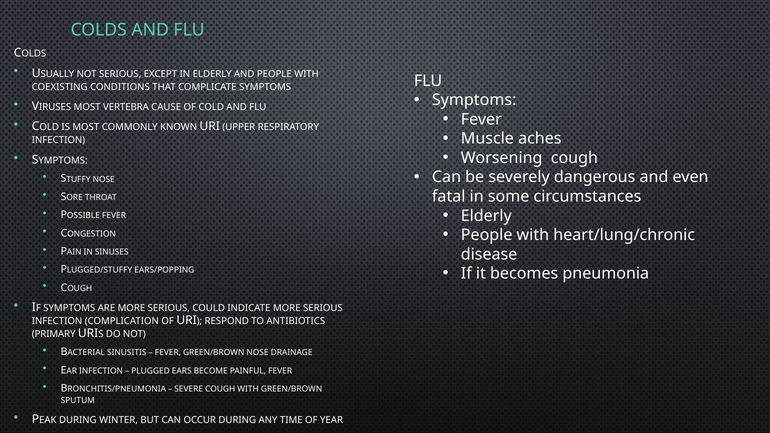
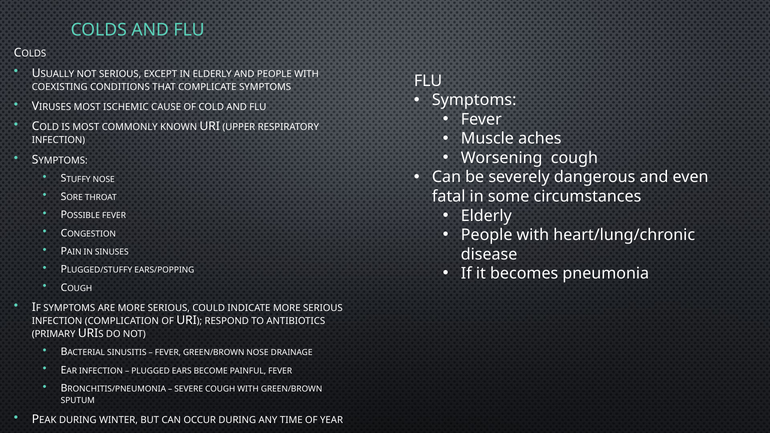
VERTEBRA: VERTEBRA -> ISCHEMIC (126, 107)
